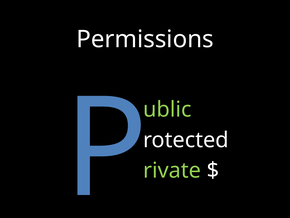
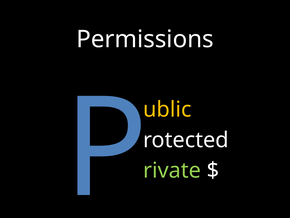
ublic colour: light green -> yellow (167, 109)
